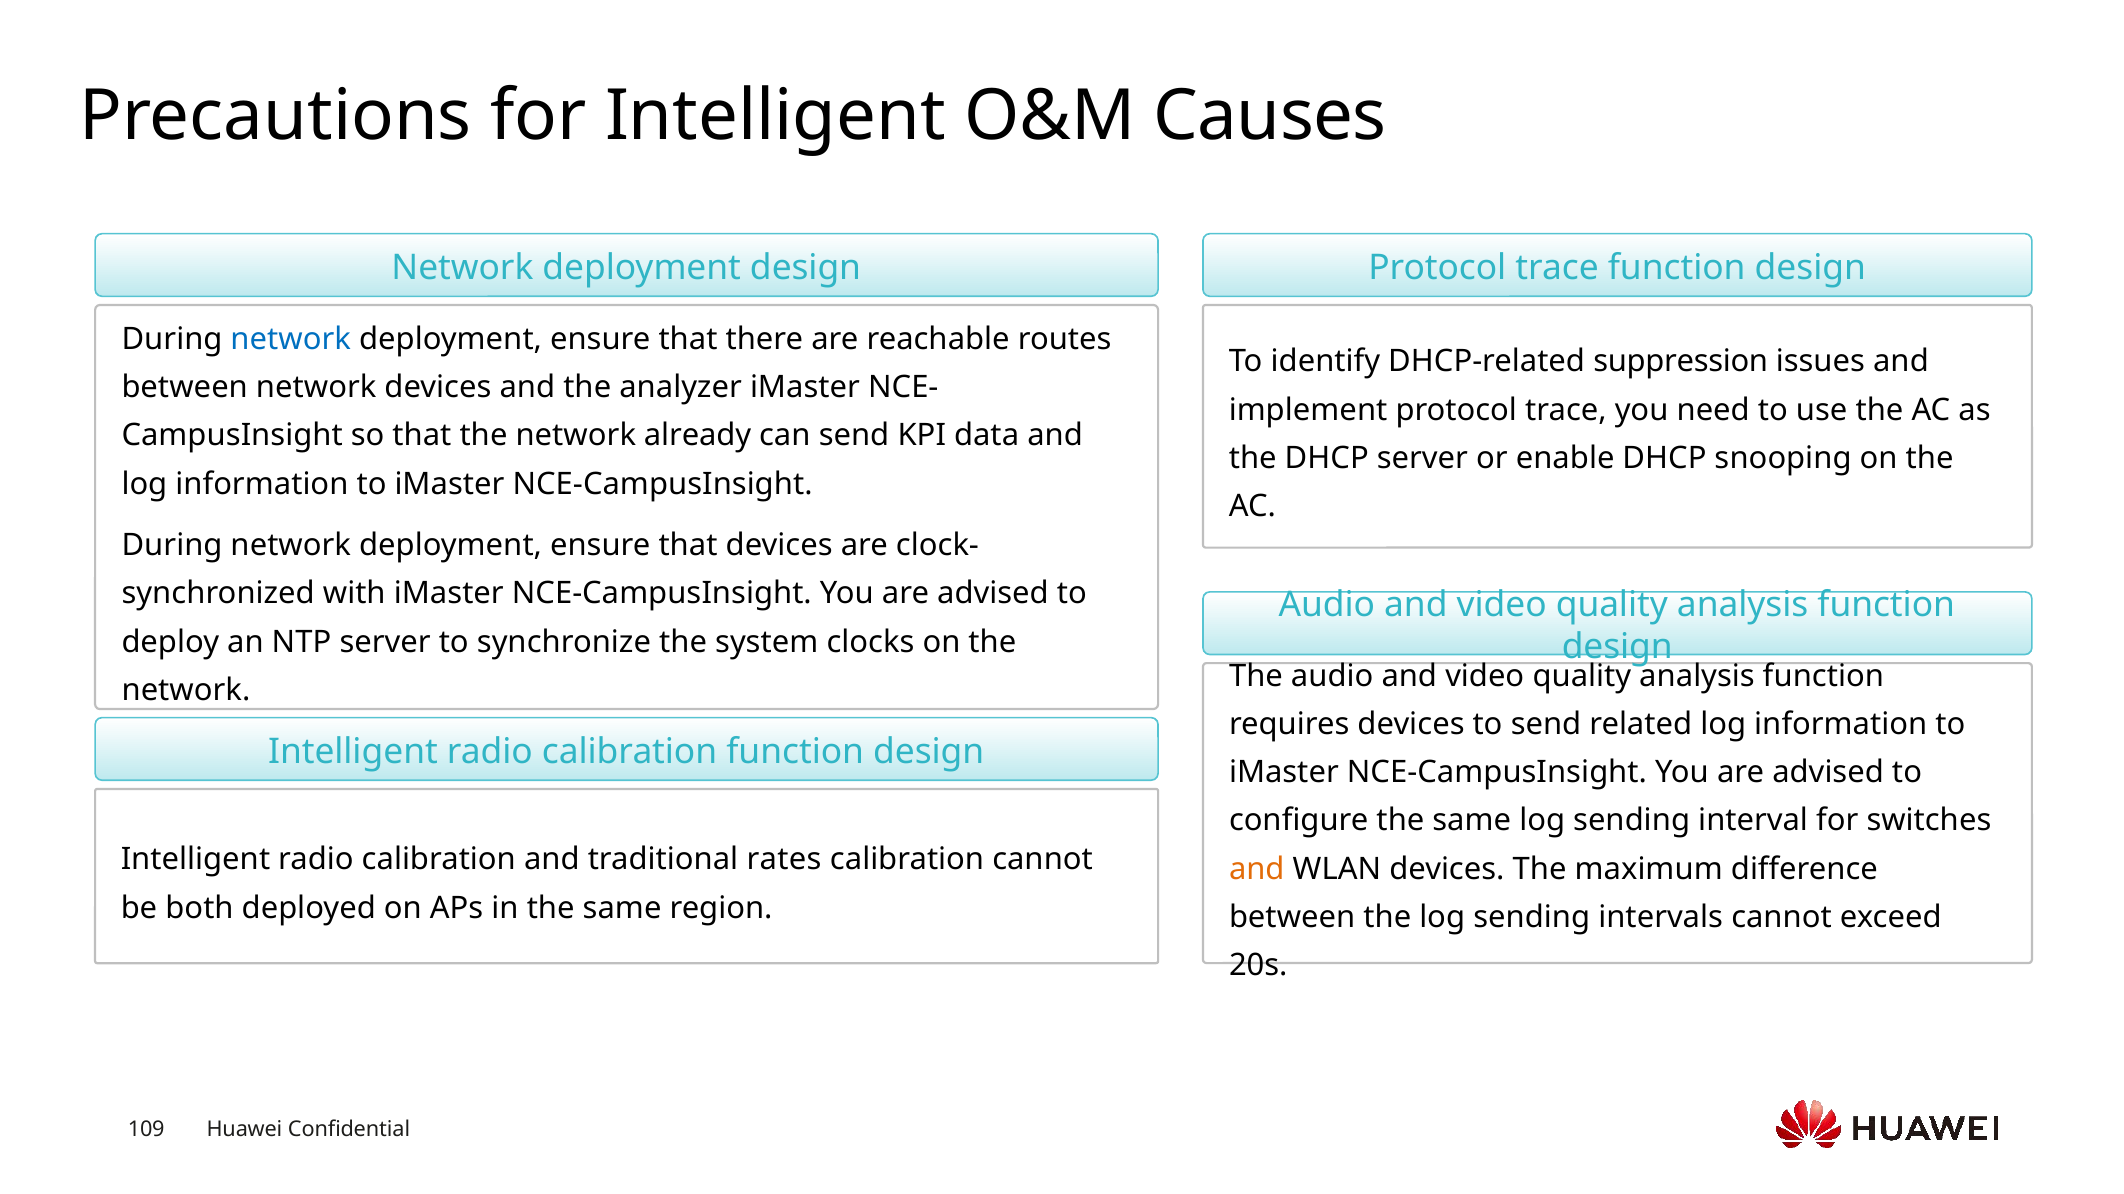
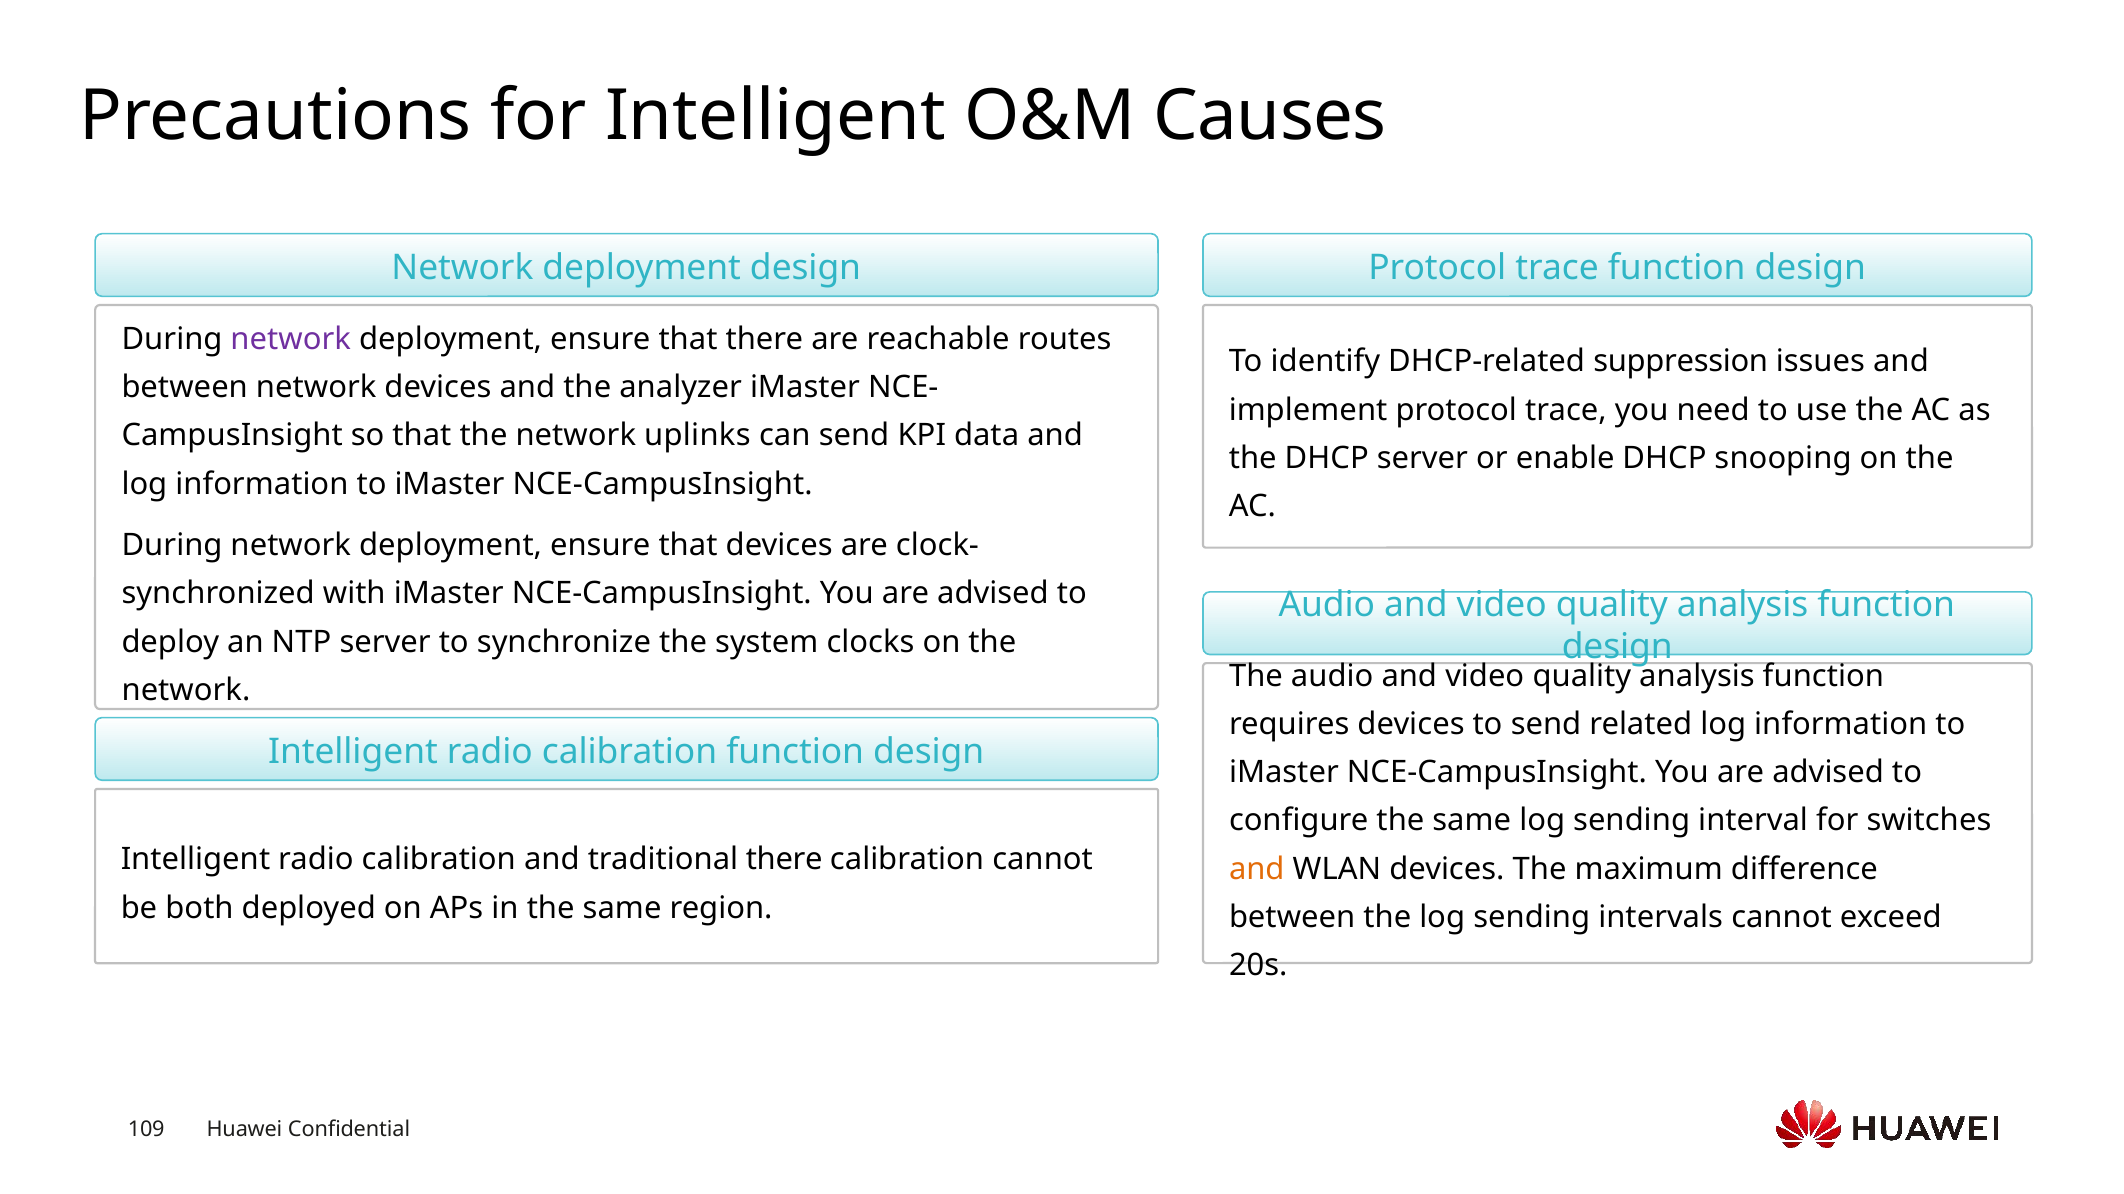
network colour: blue -> purple (291, 339)
already: already -> uplinks (697, 436)
traditional rates: rates -> there (784, 860)
